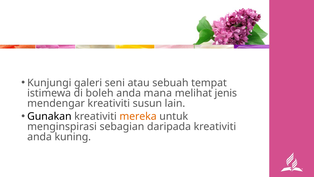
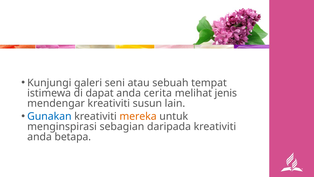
boleh: boleh -> dapat (100, 93)
mana: mana -> cerita (158, 93)
Gunakan colour: black -> blue (49, 116)
kuning: kuning -> betapa (73, 137)
